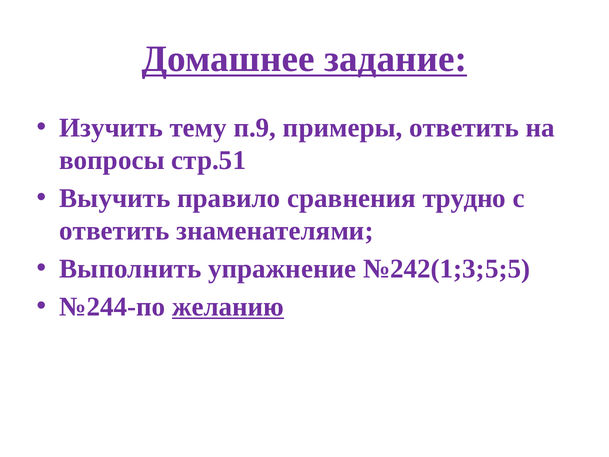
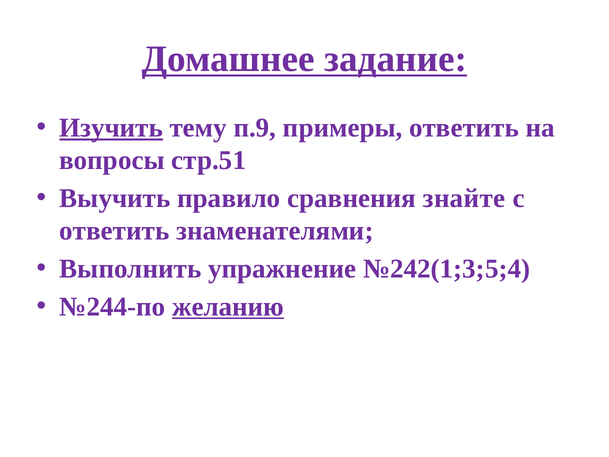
Изучить underline: none -> present (111, 128)
трудно: трудно -> знайте (464, 198)
№242(1;3;5;5: №242(1;3;5;5 -> №242(1;3;5;4 (447, 269)
